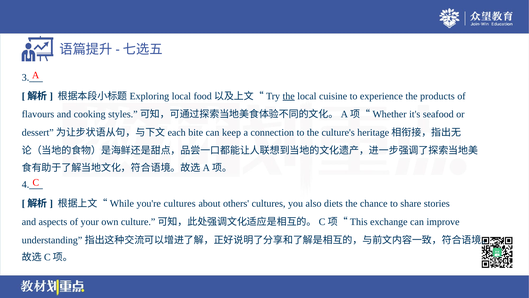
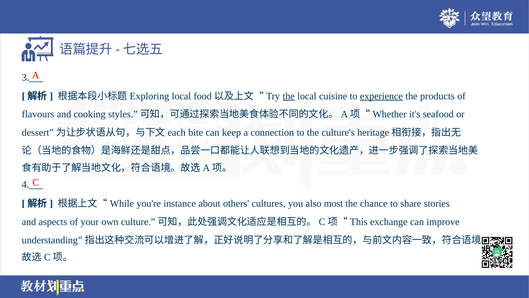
experience underline: none -> present (381, 96)
you're cultures: cultures -> instance (180, 203)
diets: diets -> most (333, 203)
